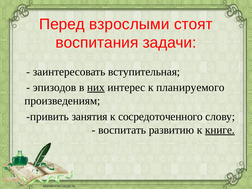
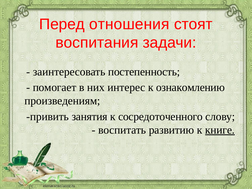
взрослыми: взрослыми -> отношения (129, 24)
вступительная: вступительная -> постепенность (144, 72)
эпизодов: эпизодов -> помогает (55, 87)
них underline: present -> none (96, 87)
планируемого: планируемого -> ознакомлению (190, 87)
